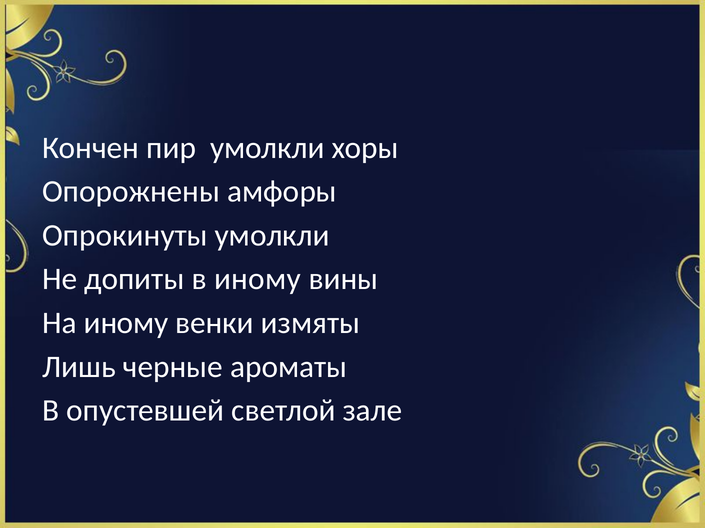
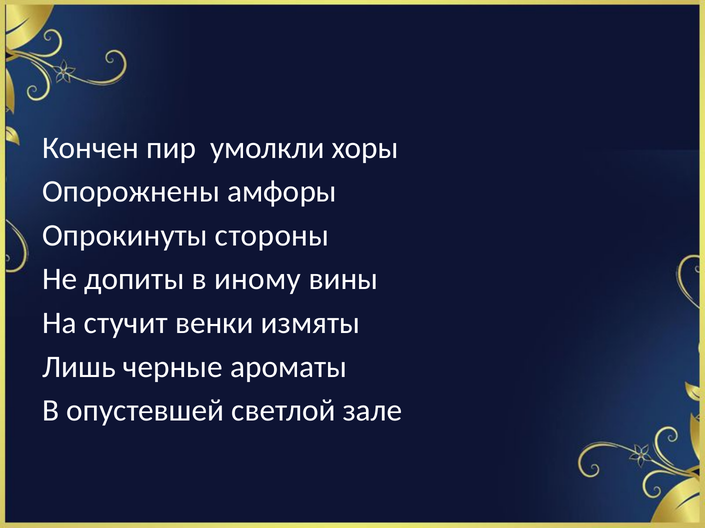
Опрокинуты умолкли: умолкли -> стороны (272, 236)
На иному: иному -> стучит (126, 323)
